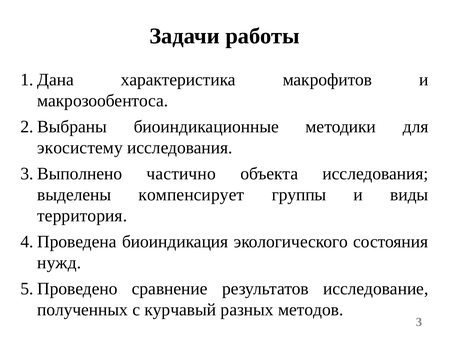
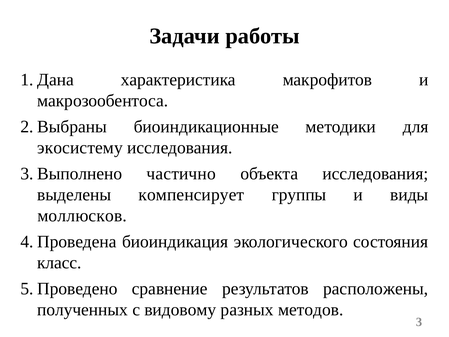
территория: территория -> моллюсков (82, 216)
нужд: нужд -> класс (59, 262)
исследование: исследование -> расположены (376, 288)
курчавый: курчавый -> видовому (180, 309)
